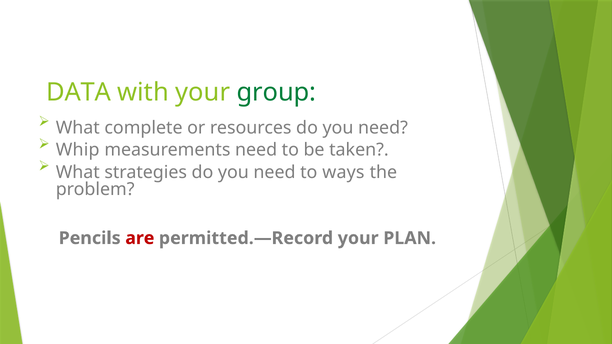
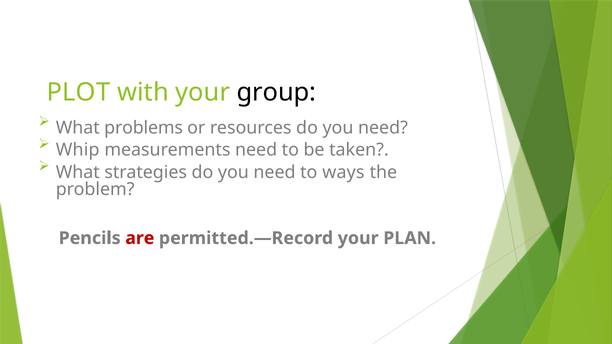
DATA: DATA -> PLOT (78, 92)
group colour: green -> black (276, 92)
complete: complete -> problems (144, 128)
